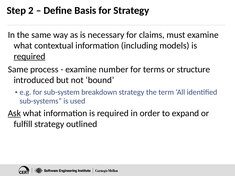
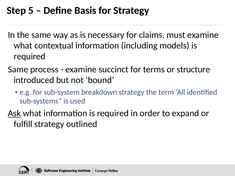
2: 2 -> 5 (31, 10)
required underline: present -> none (30, 56)
number: number -> succinct (114, 70)
